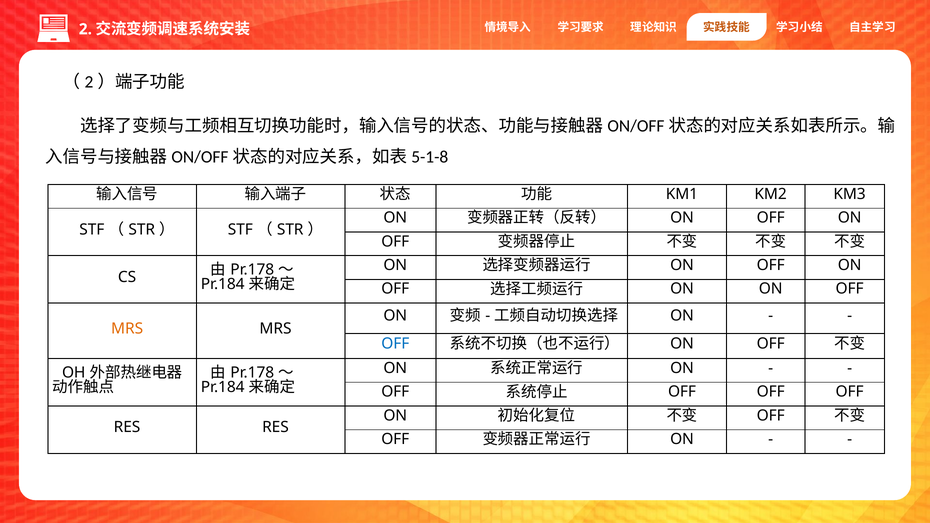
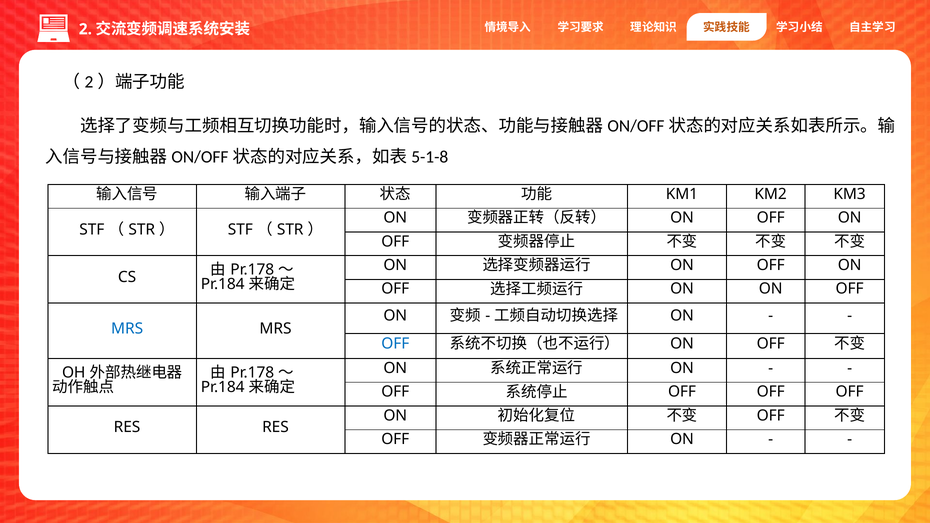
MRS colour: orange -> blue (127, 329)
